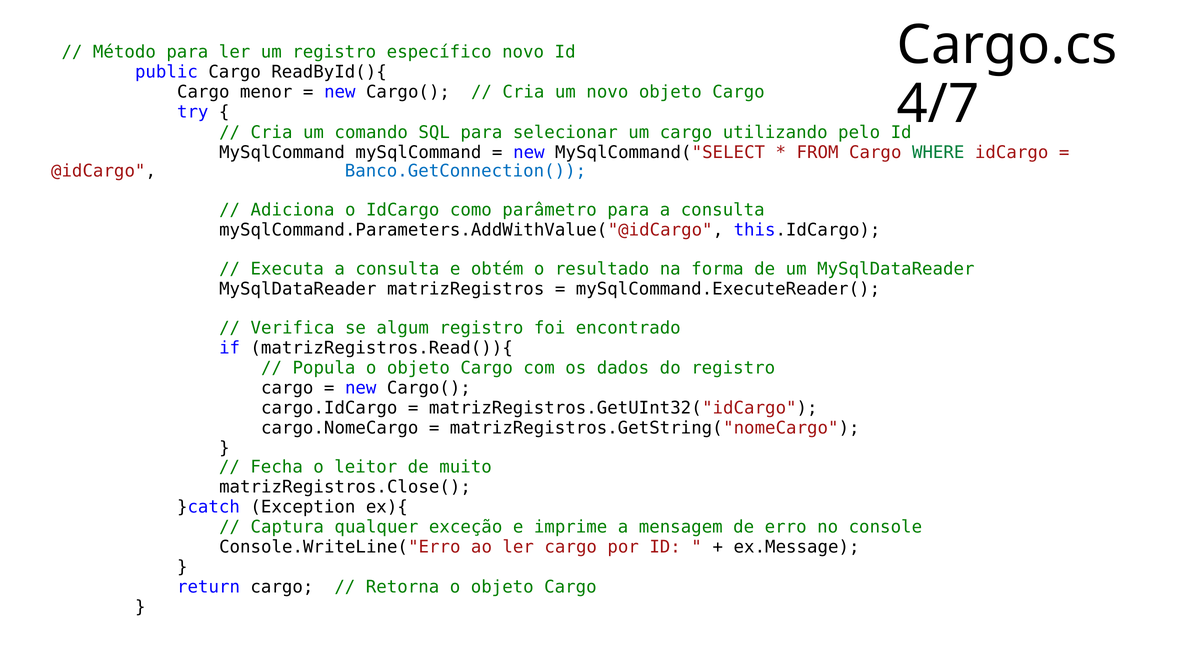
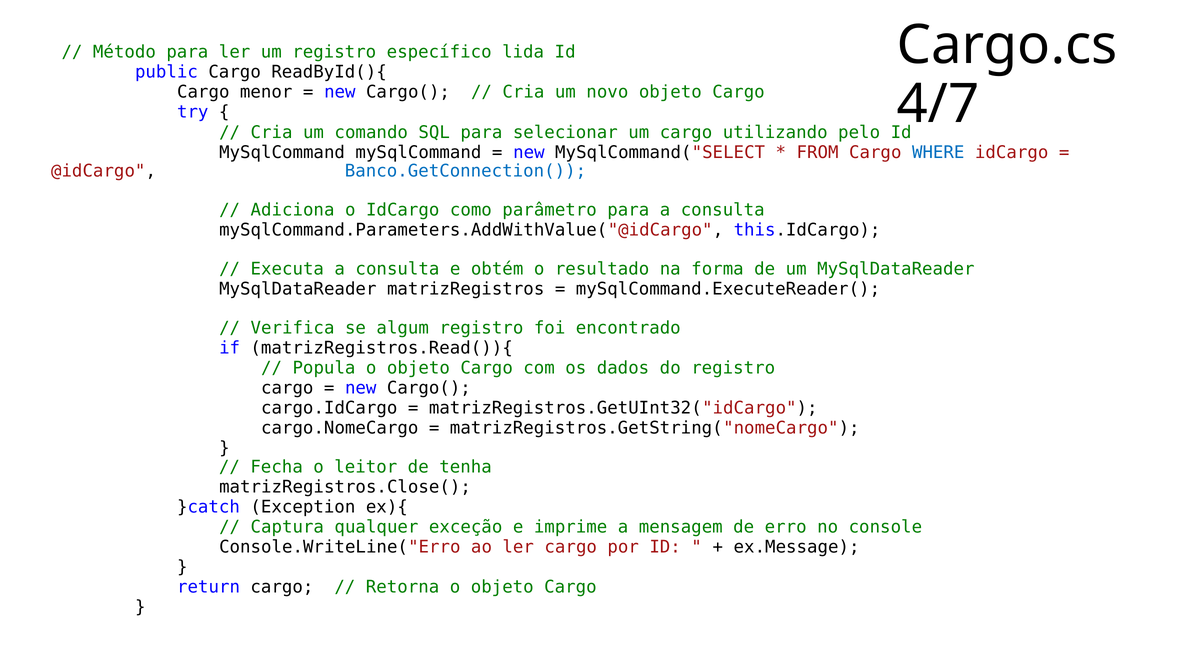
específico novo: novo -> lida (523, 52)
WHERE colour: green -> blue (938, 152)
muito: muito -> tenha (466, 467)
